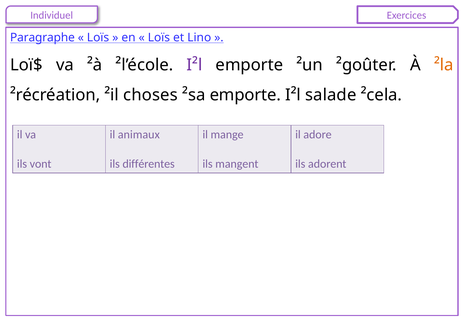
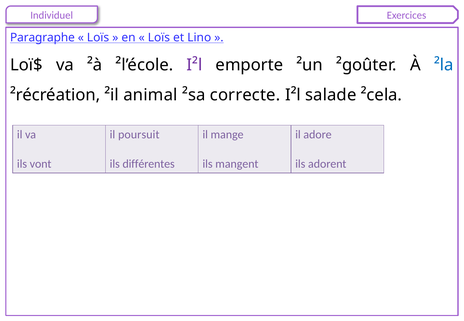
²la colour: orange -> blue (444, 65)
choses: choses -> animal (150, 95)
²sa emporte: emporte -> correcte (245, 95)
animaux: animaux -> poursuit (139, 135)
